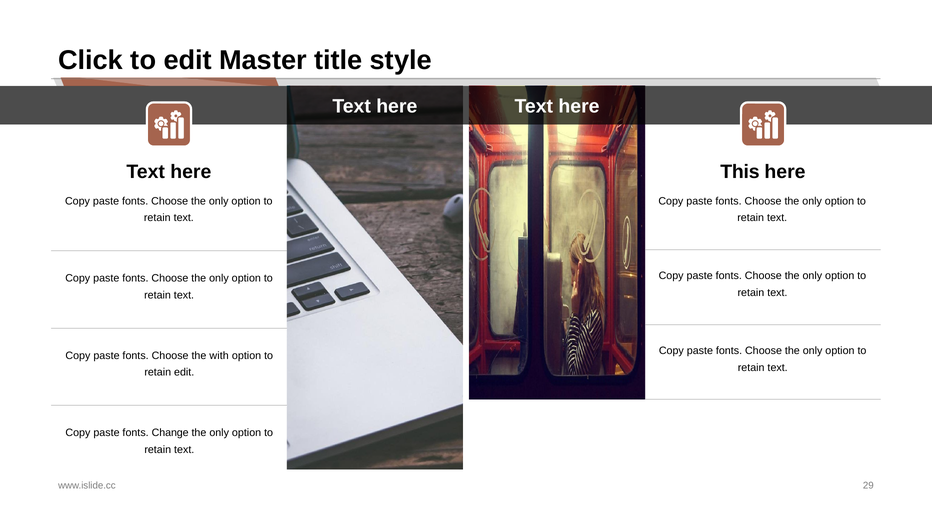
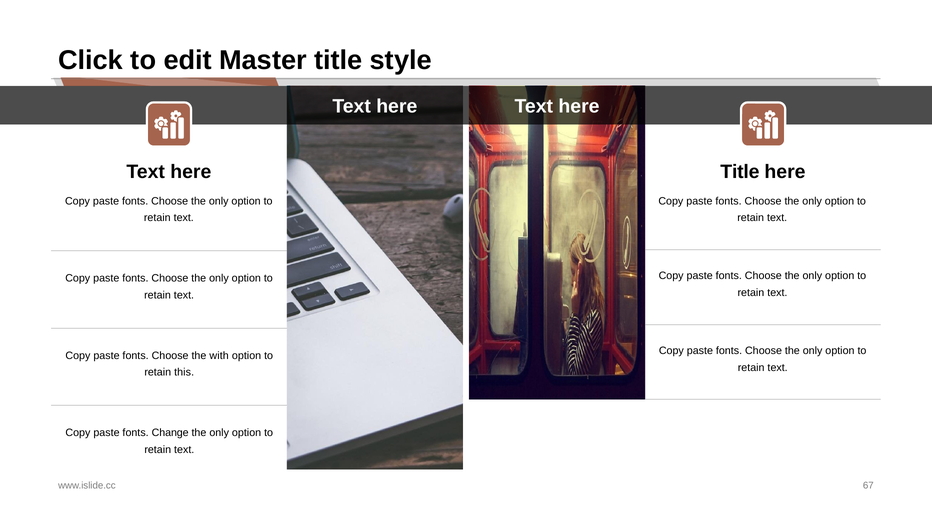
This: This -> Title (740, 172)
retain edit: edit -> this (184, 372)
29: 29 -> 67 (868, 486)
